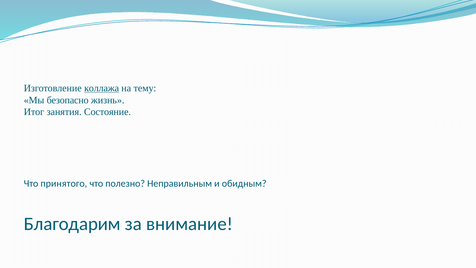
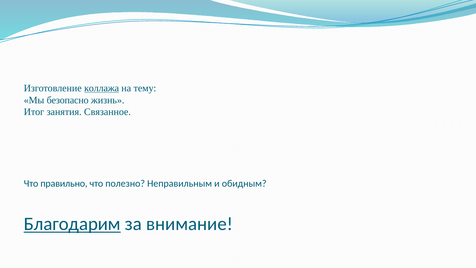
Состояние: Состояние -> Связанное (107, 112)
принятого: принятого -> правильно (64, 183)
Благодарим underline: none -> present (72, 224)
